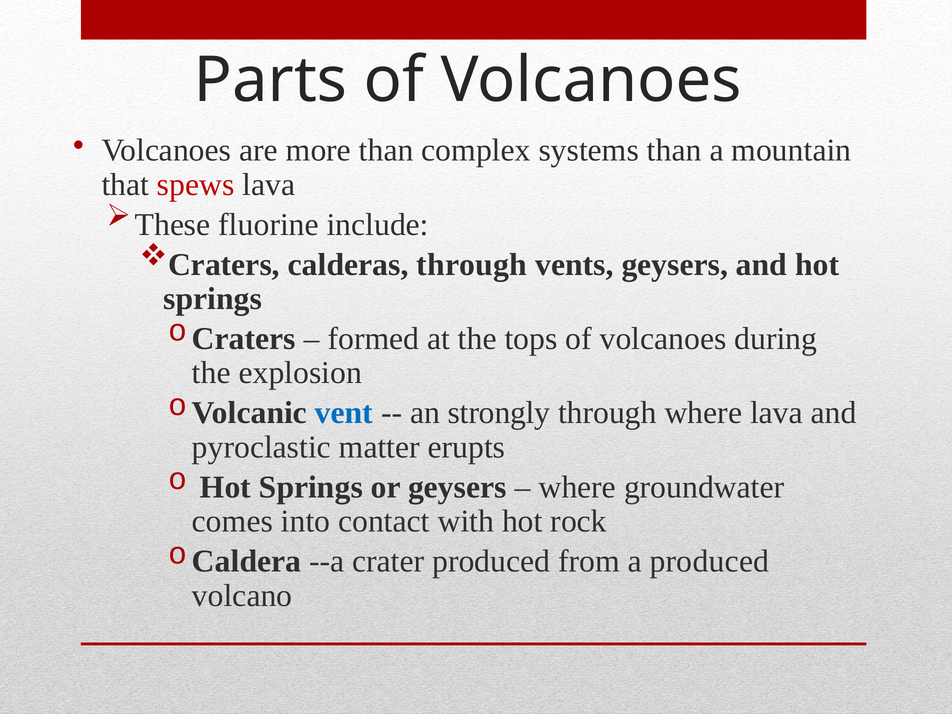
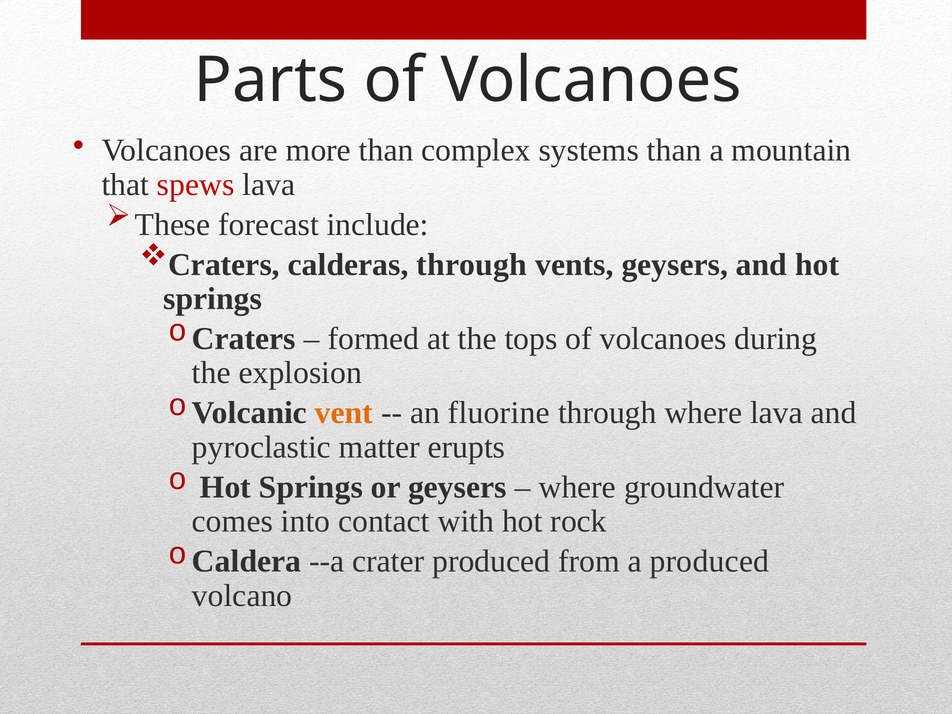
fluorine: fluorine -> forecast (269, 225)
vent colour: blue -> orange (344, 413)
strongly: strongly -> fluorine (499, 413)
